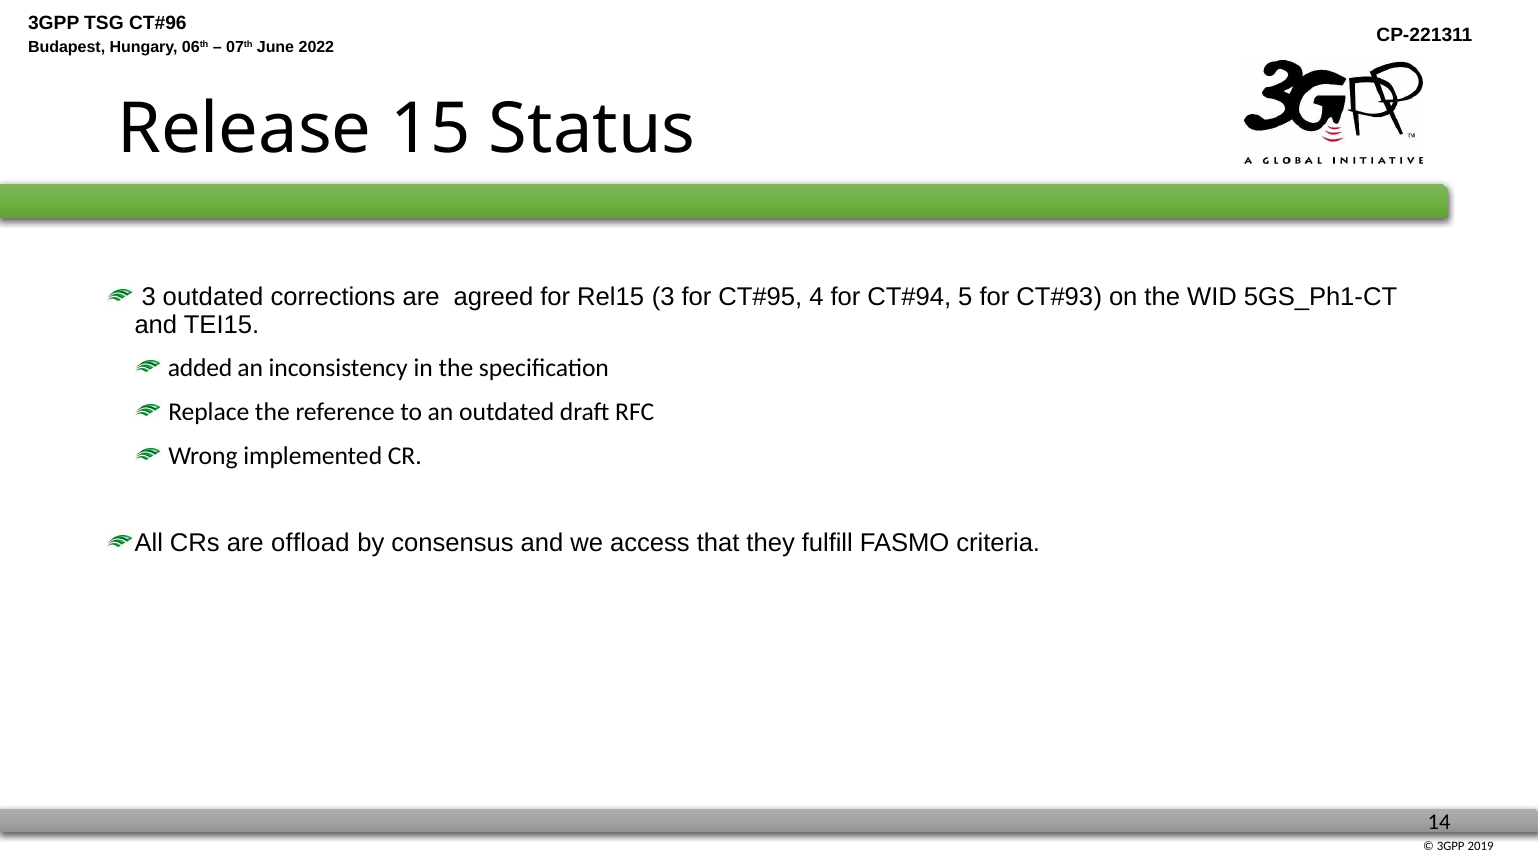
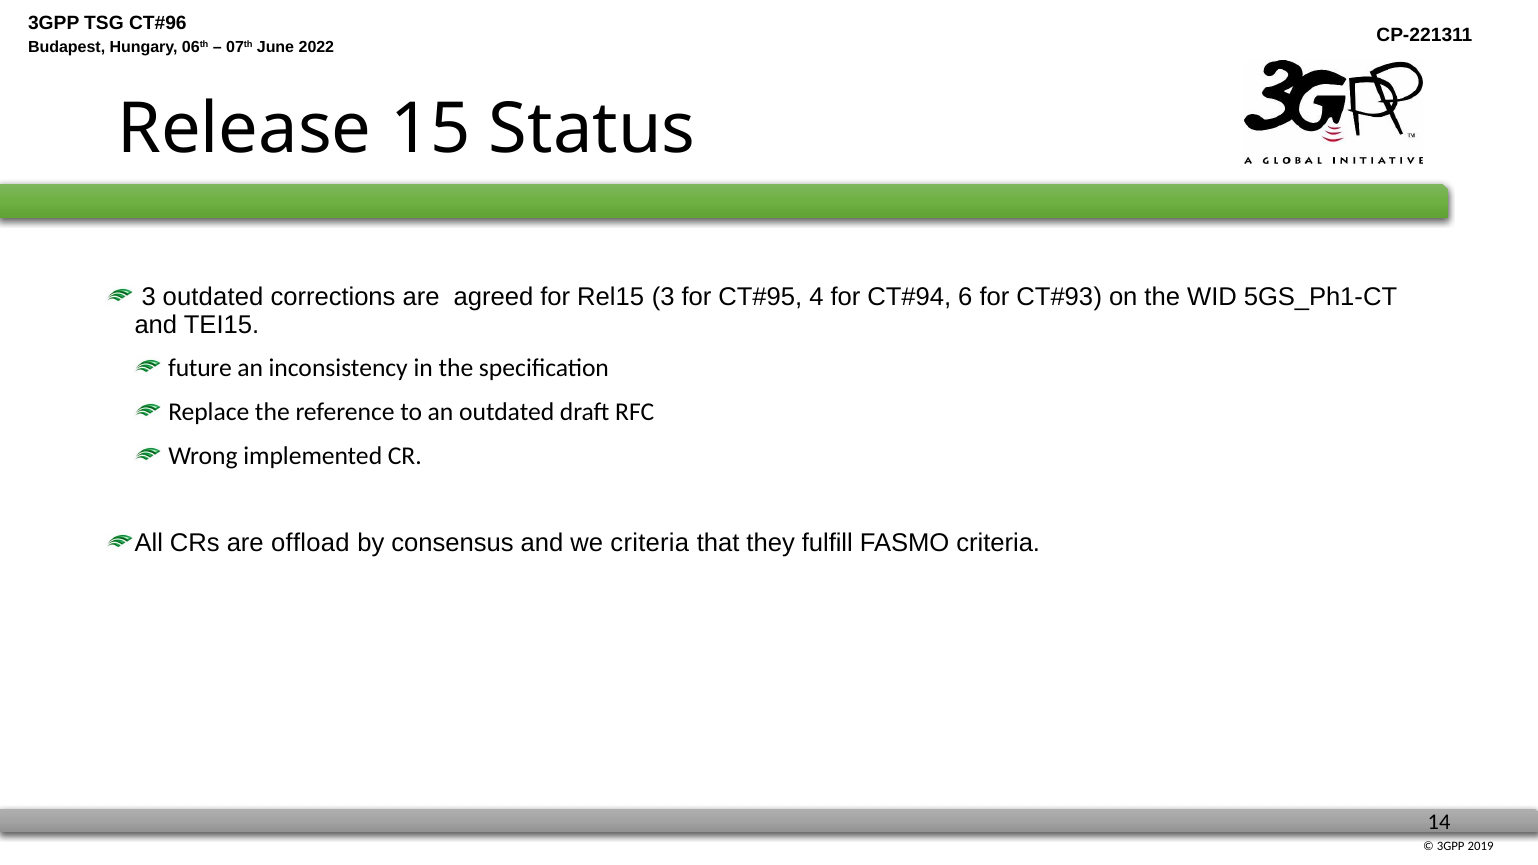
5: 5 -> 6 (965, 297)
added: added -> future (200, 368)
we access: access -> criteria (650, 543)
